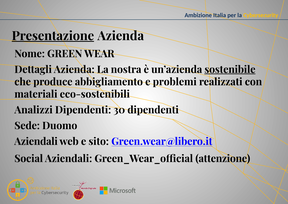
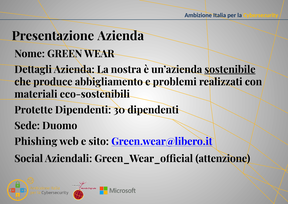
Presentazione underline: present -> none (53, 36)
Analizzi: Analizzi -> Protette (34, 110)
Aziendali: Aziendali -> Phishing (36, 141)
